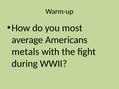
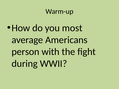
metals: metals -> person (25, 52)
